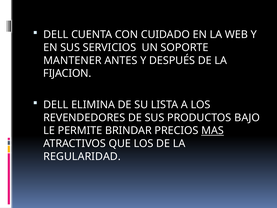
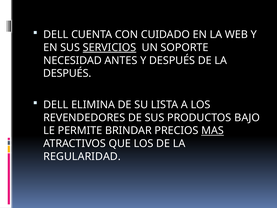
SERVICIOS underline: none -> present (109, 47)
MANTENER: MANTENER -> NECESIDAD (73, 60)
FIJACION: FIJACION -> DESPUÉS (67, 73)
